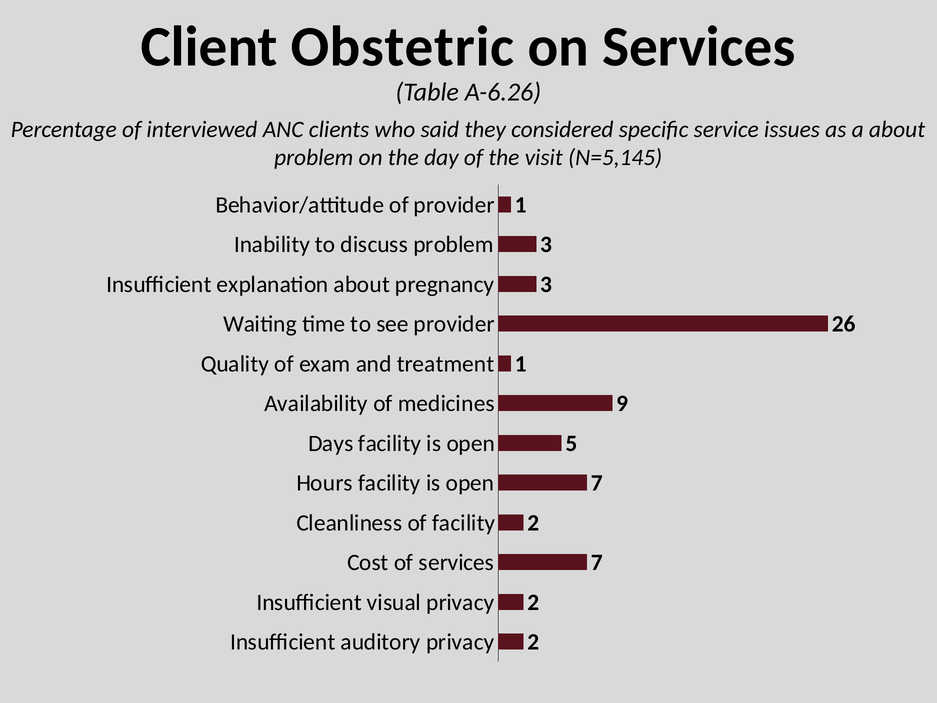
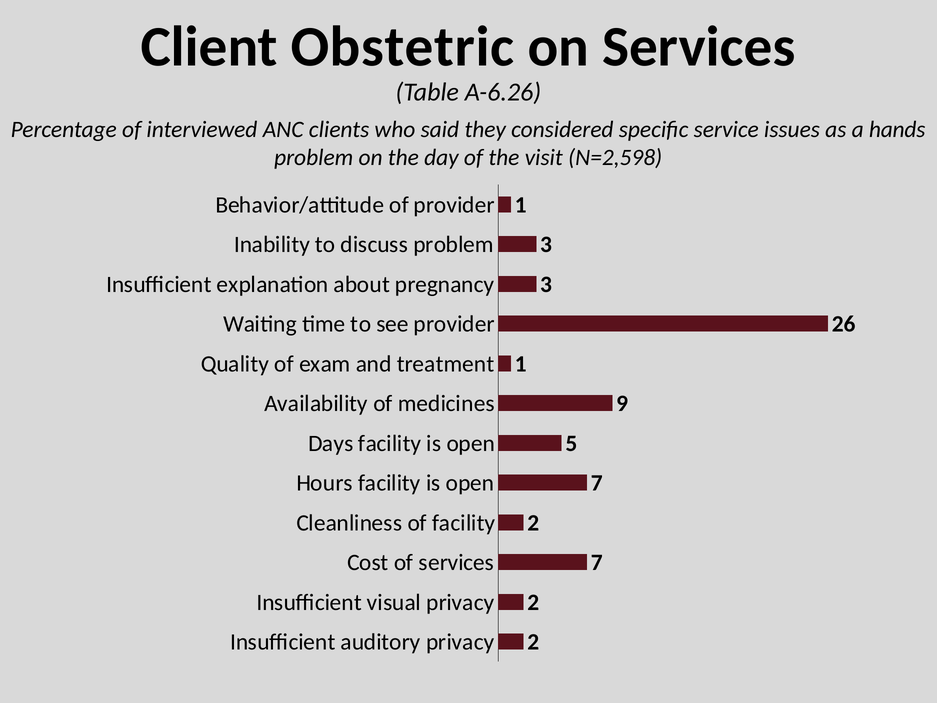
a about: about -> hands (897, 130)
N=5,145: N=5,145 -> N=2,598 (615, 158)
